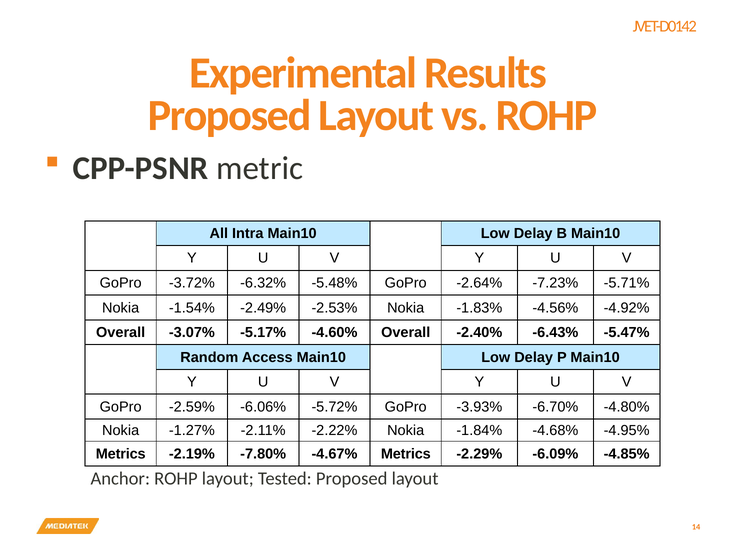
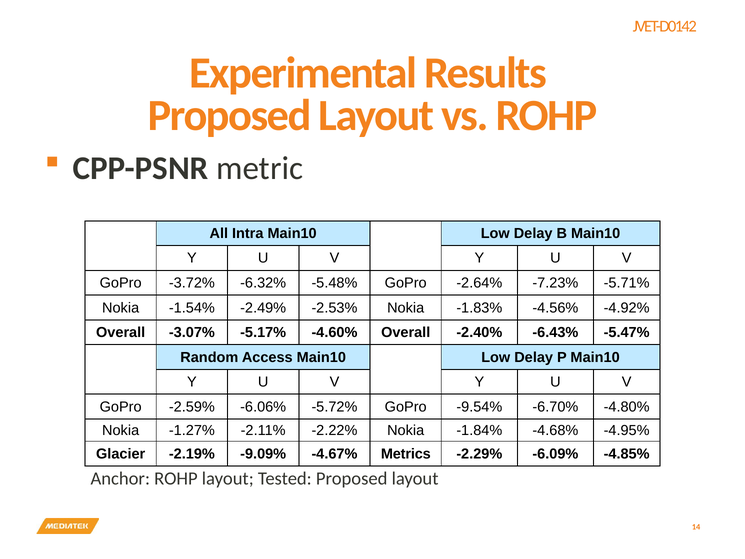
-3.93%: -3.93% -> -9.54% (479, 407)
Metrics: Metrics -> Glacier (121, 454)
-7.80%: -7.80% -> -9.09% (263, 454)
